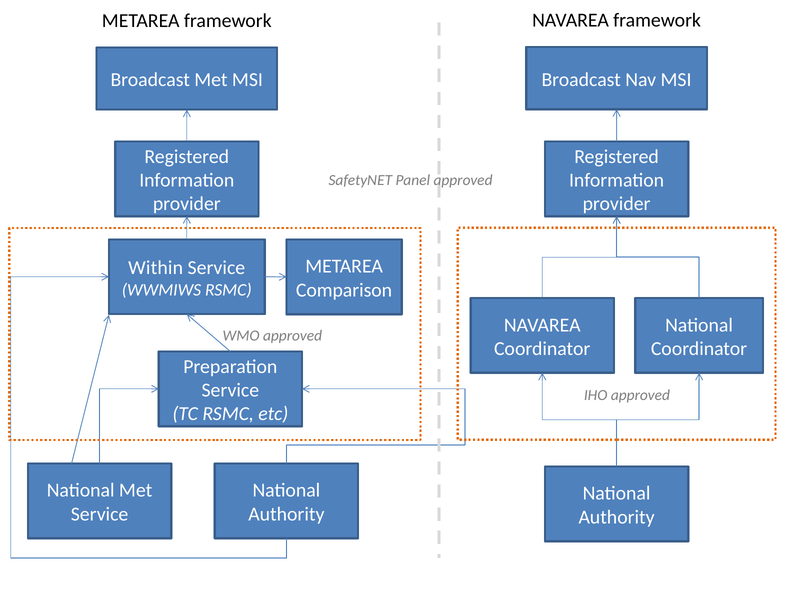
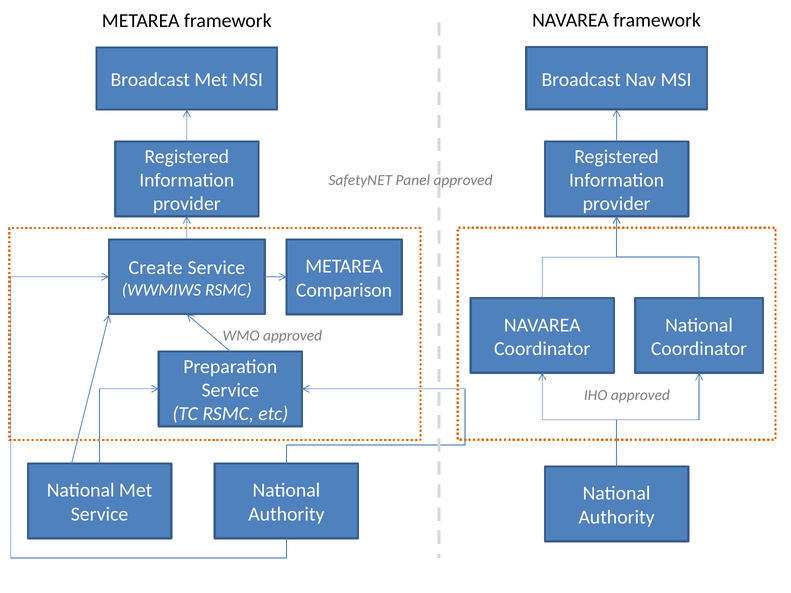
Within: Within -> Create (156, 268)
